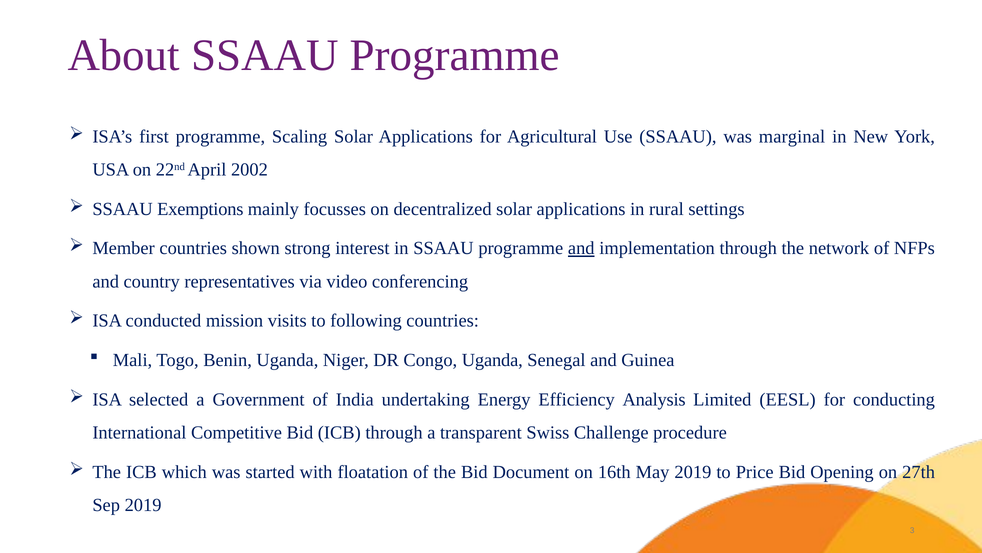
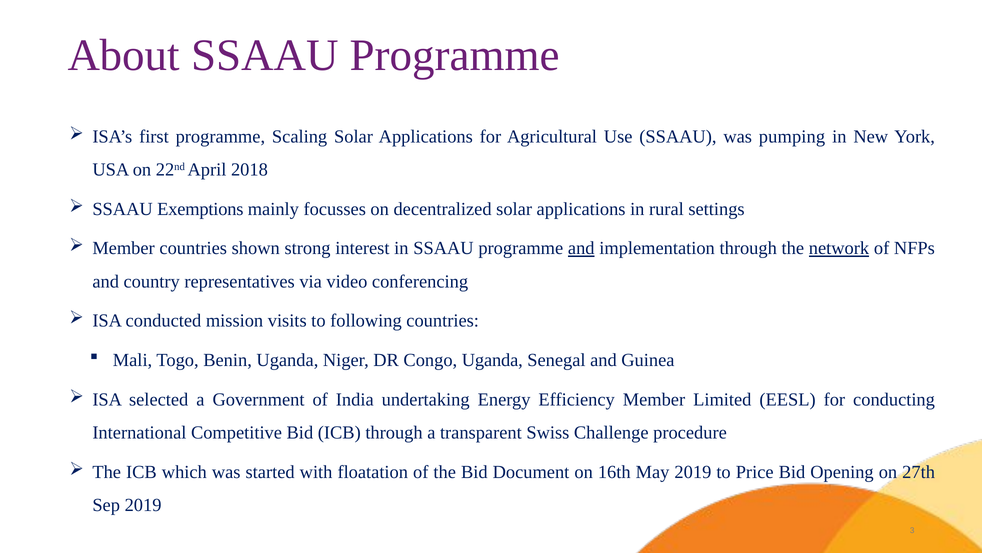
marginal: marginal -> pumping (792, 136)
2002: 2002 -> 2018 (249, 170)
network underline: none -> present (839, 248)
Efficiency Analysis: Analysis -> Member (654, 399)
